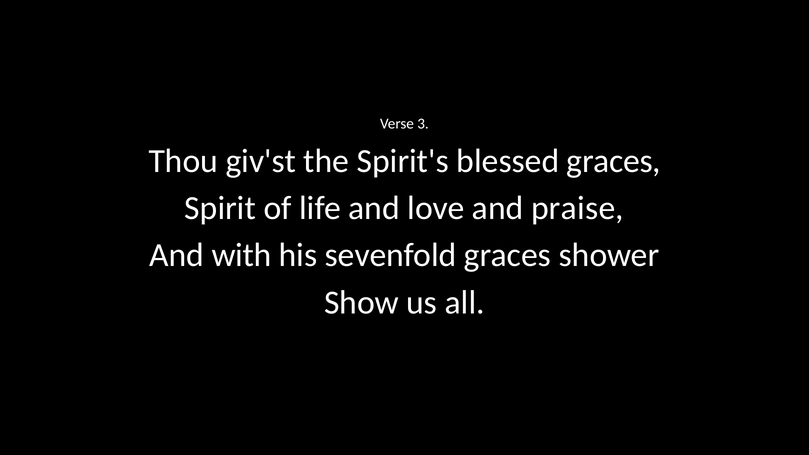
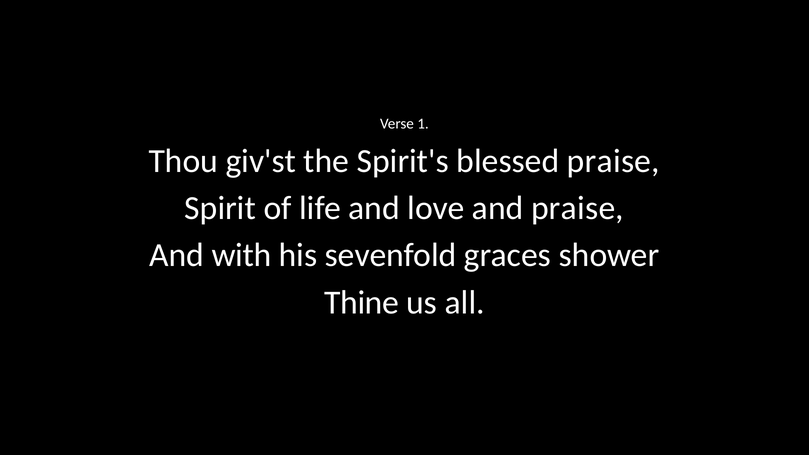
3: 3 -> 1 (423, 124)
blessed graces: graces -> praise (613, 161)
Show: Show -> Thine (362, 303)
